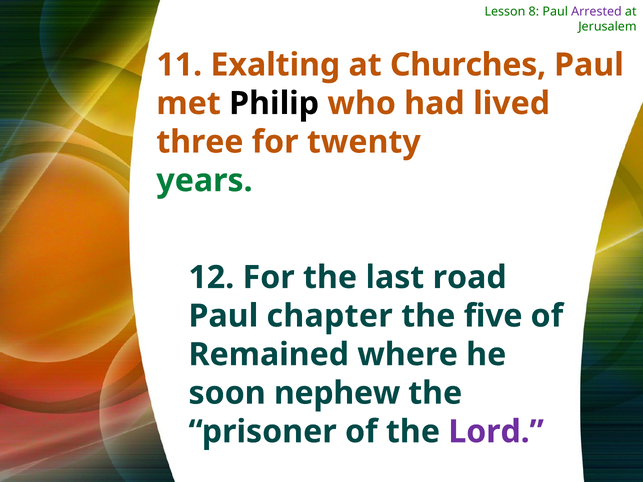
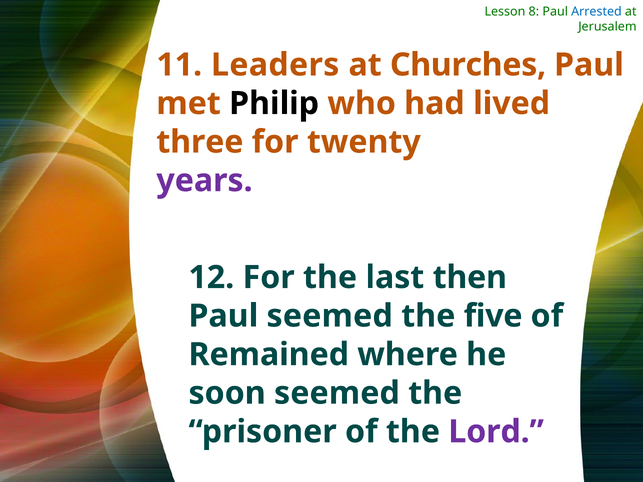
Arrested colour: purple -> blue (596, 12)
Exalting: Exalting -> Leaders (275, 65)
years colour: green -> purple (204, 181)
road: road -> then (470, 278)
Paul chapter: chapter -> seemed (330, 316)
soon nephew: nephew -> seemed (337, 393)
